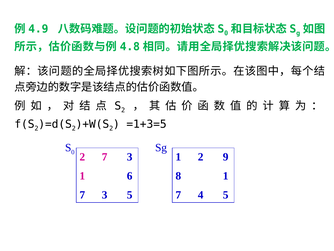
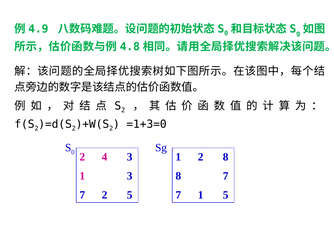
=1+3=5: =1+3=5 -> =1+3=0 (147, 124)
2 7: 7 -> 4 (105, 157)
2 9: 9 -> 8 (226, 157)
1 6: 6 -> 3 (130, 176)
8 1: 1 -> 7 (226, 176)
3: 3 -> 2 (105, 195)
7 4: 4 -> 1 (201, 195)
